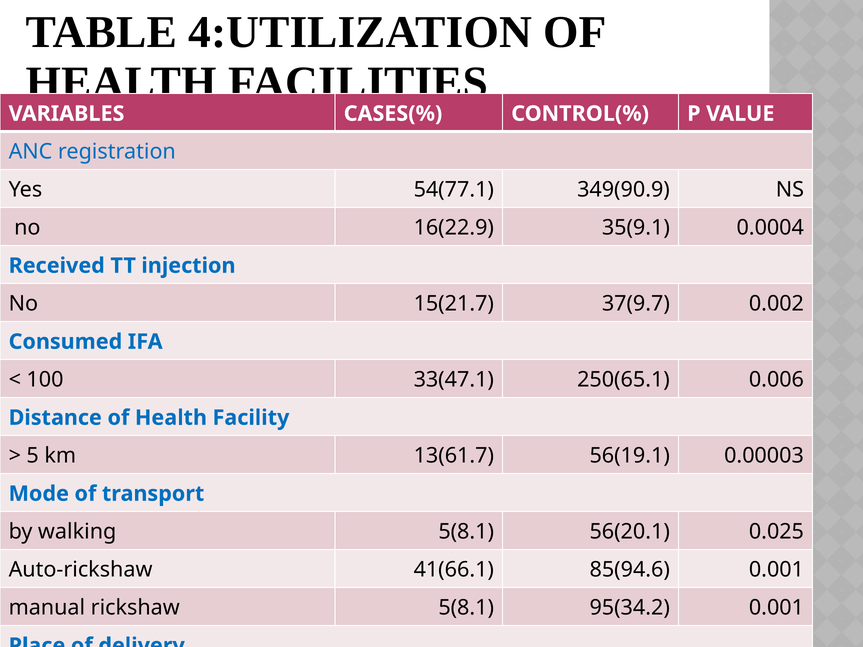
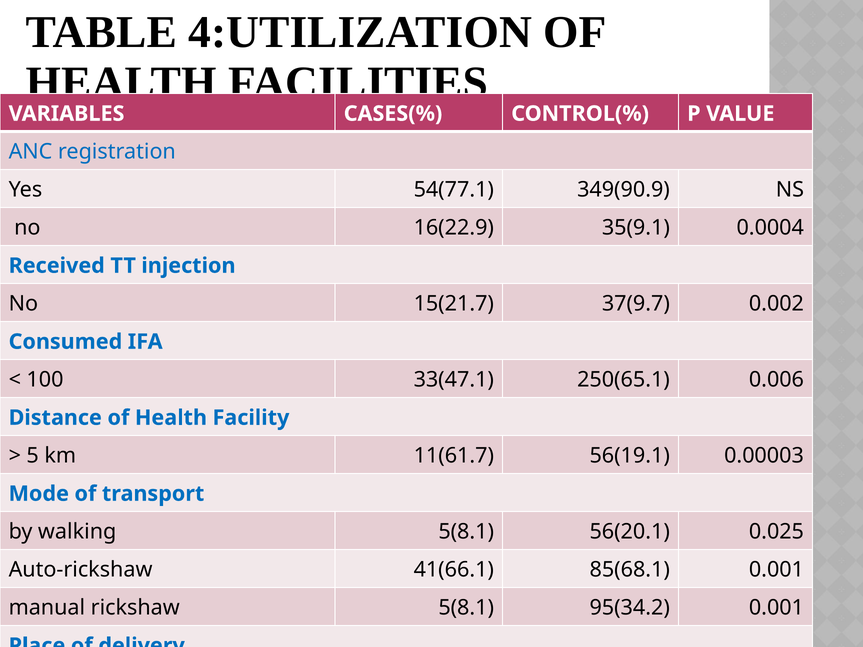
13(61.7: 13(61.7 -> 11(61.7 (454, 456)
85(94.6: 85(94.6 -> 85(68.1 (630, 570)
